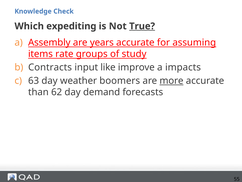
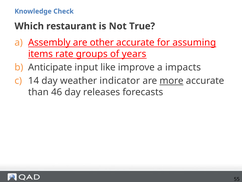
expediting: expediting -> restaurant (71, 26)
True underline: present -> none (142, 26)
years: years -> other (102, 42)
study: study -> years (134, 54)
Contracts: Contracts -> Anticipate (50, 67)
63: 63 -> 14 (34, 81)
boomers: boomers -> indicator (120, 81)
62: 62 -> 46 (57, 92)
demand: demand -> releases (102, 92)
